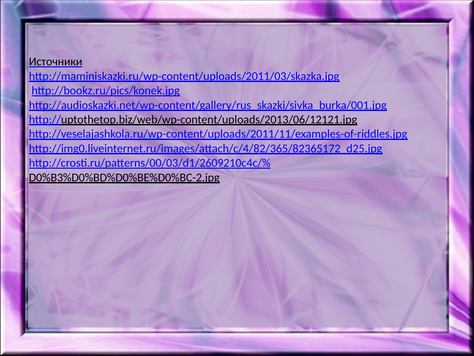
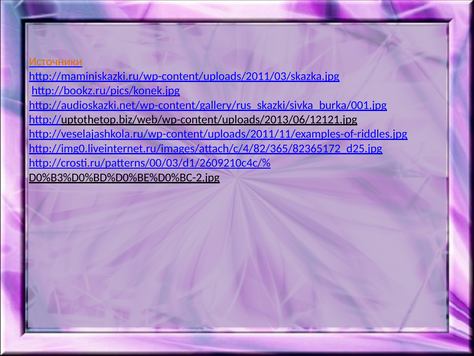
Источники colour: black -> orange (56, 62)
